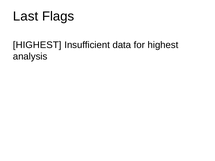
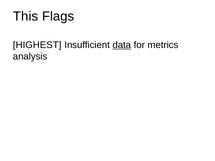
Last: Last -> This (26, 16)
data underline: none -> present (122, 45)
for highest: highest -> metrics (163, 45)
